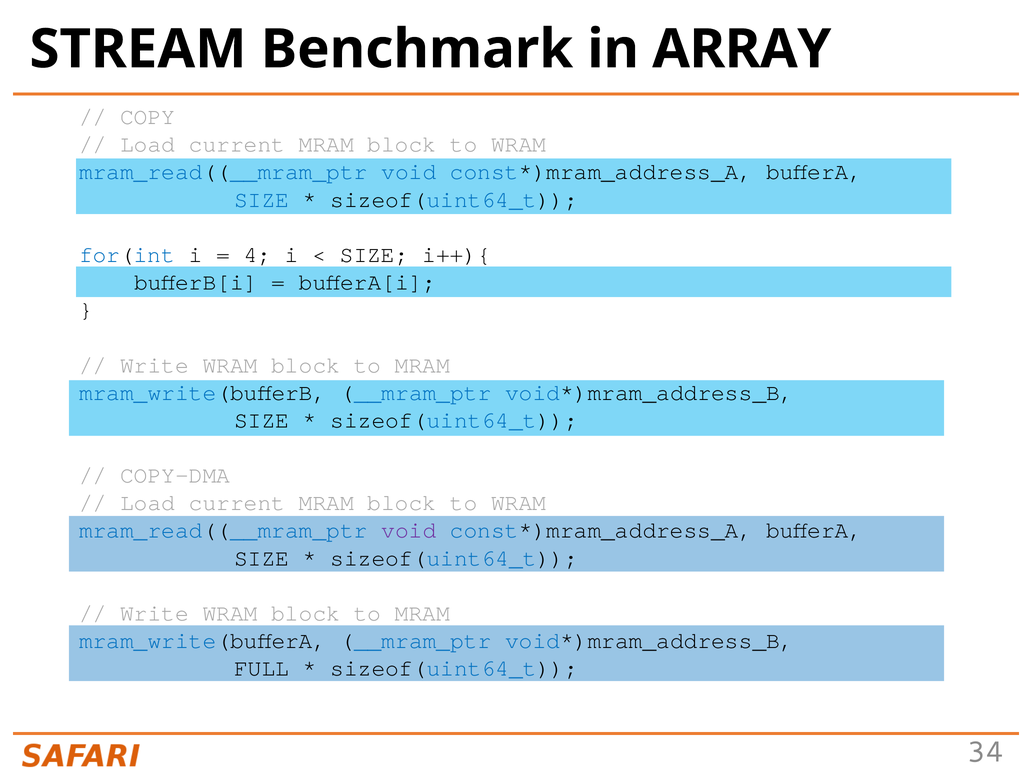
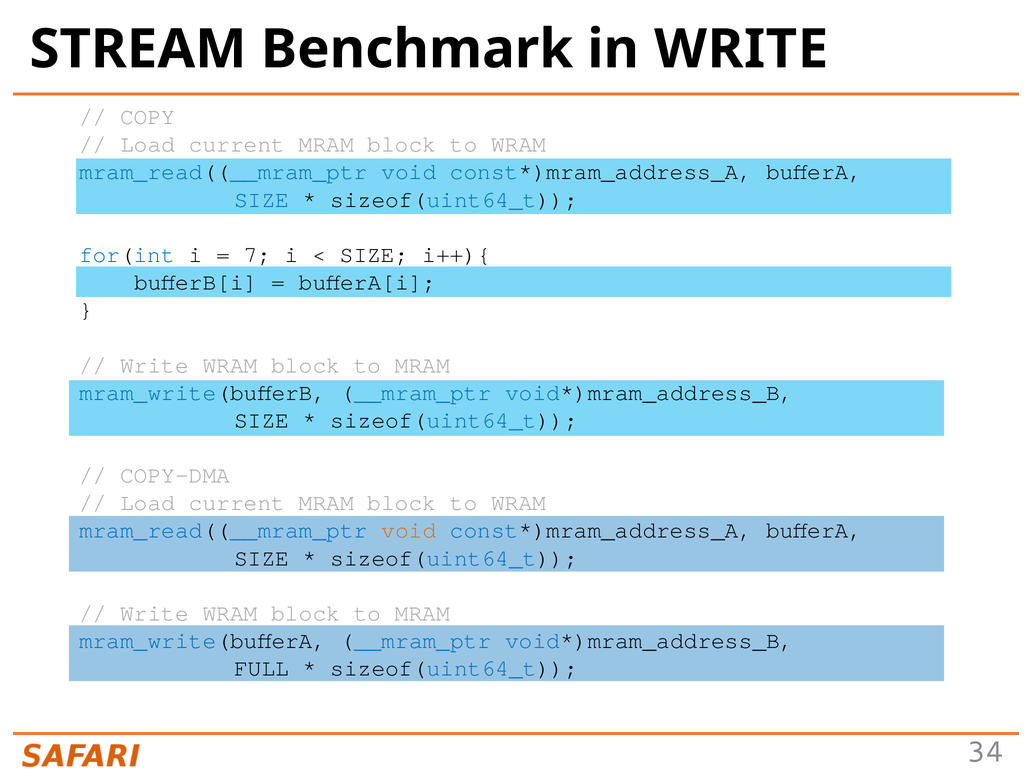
in ARRAY: ARRAY -> WRITE (741, 49)
4: 4 -> 7 (257, 254)
void colour: purple -> orange (409, 530)
